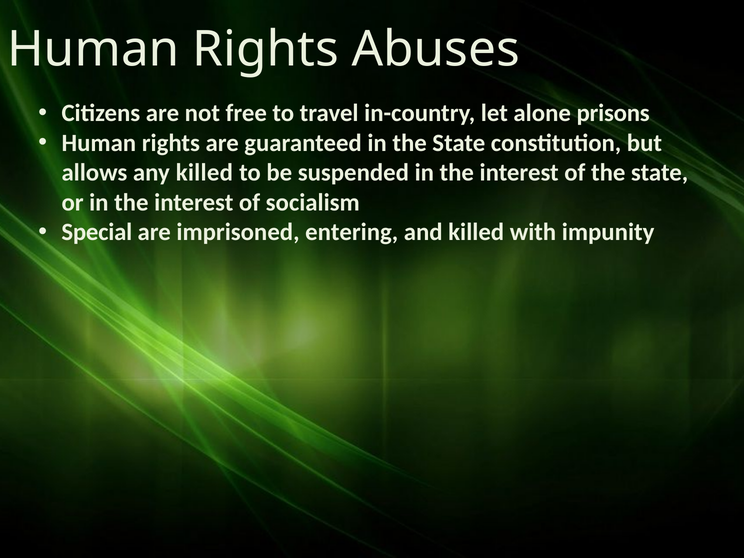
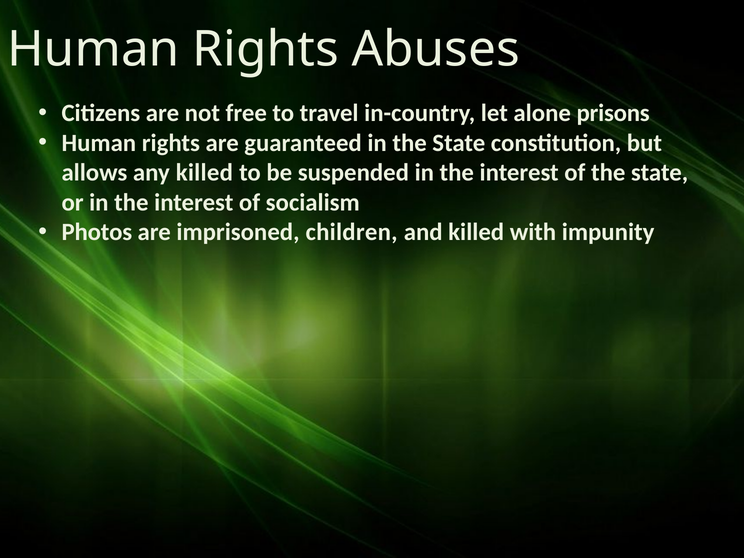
Special: Special -> Photos (97, 232)
entering: entering -> children (352, 232)
